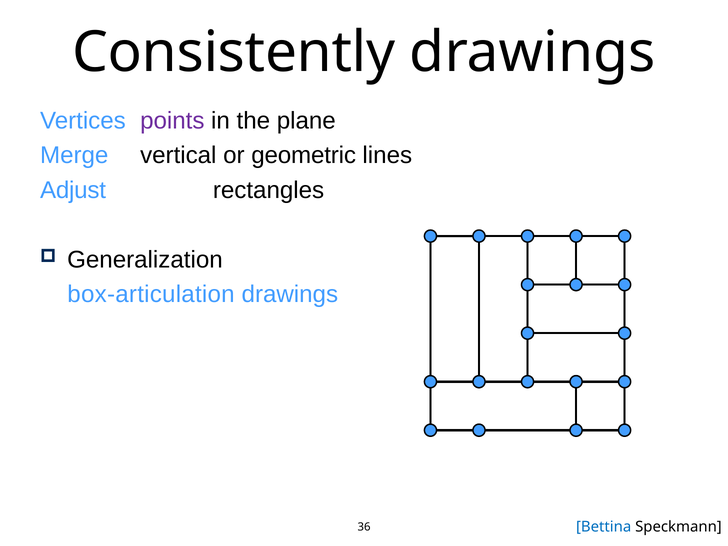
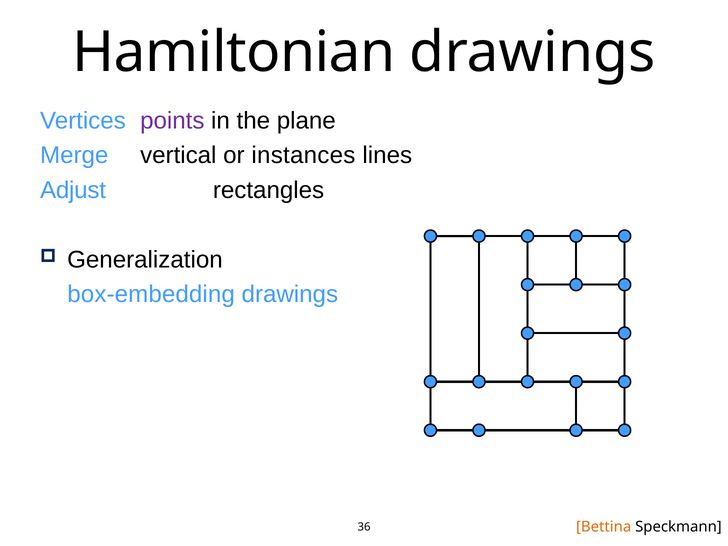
Consistently: Consistently -> Hamiltonian (234, 52)
geometric: geometric -> instances (303, 156)
box-articulation: box-articulation -> box-embedding (151, 294)
Bettina colour: blue -> orange (604, 527)
